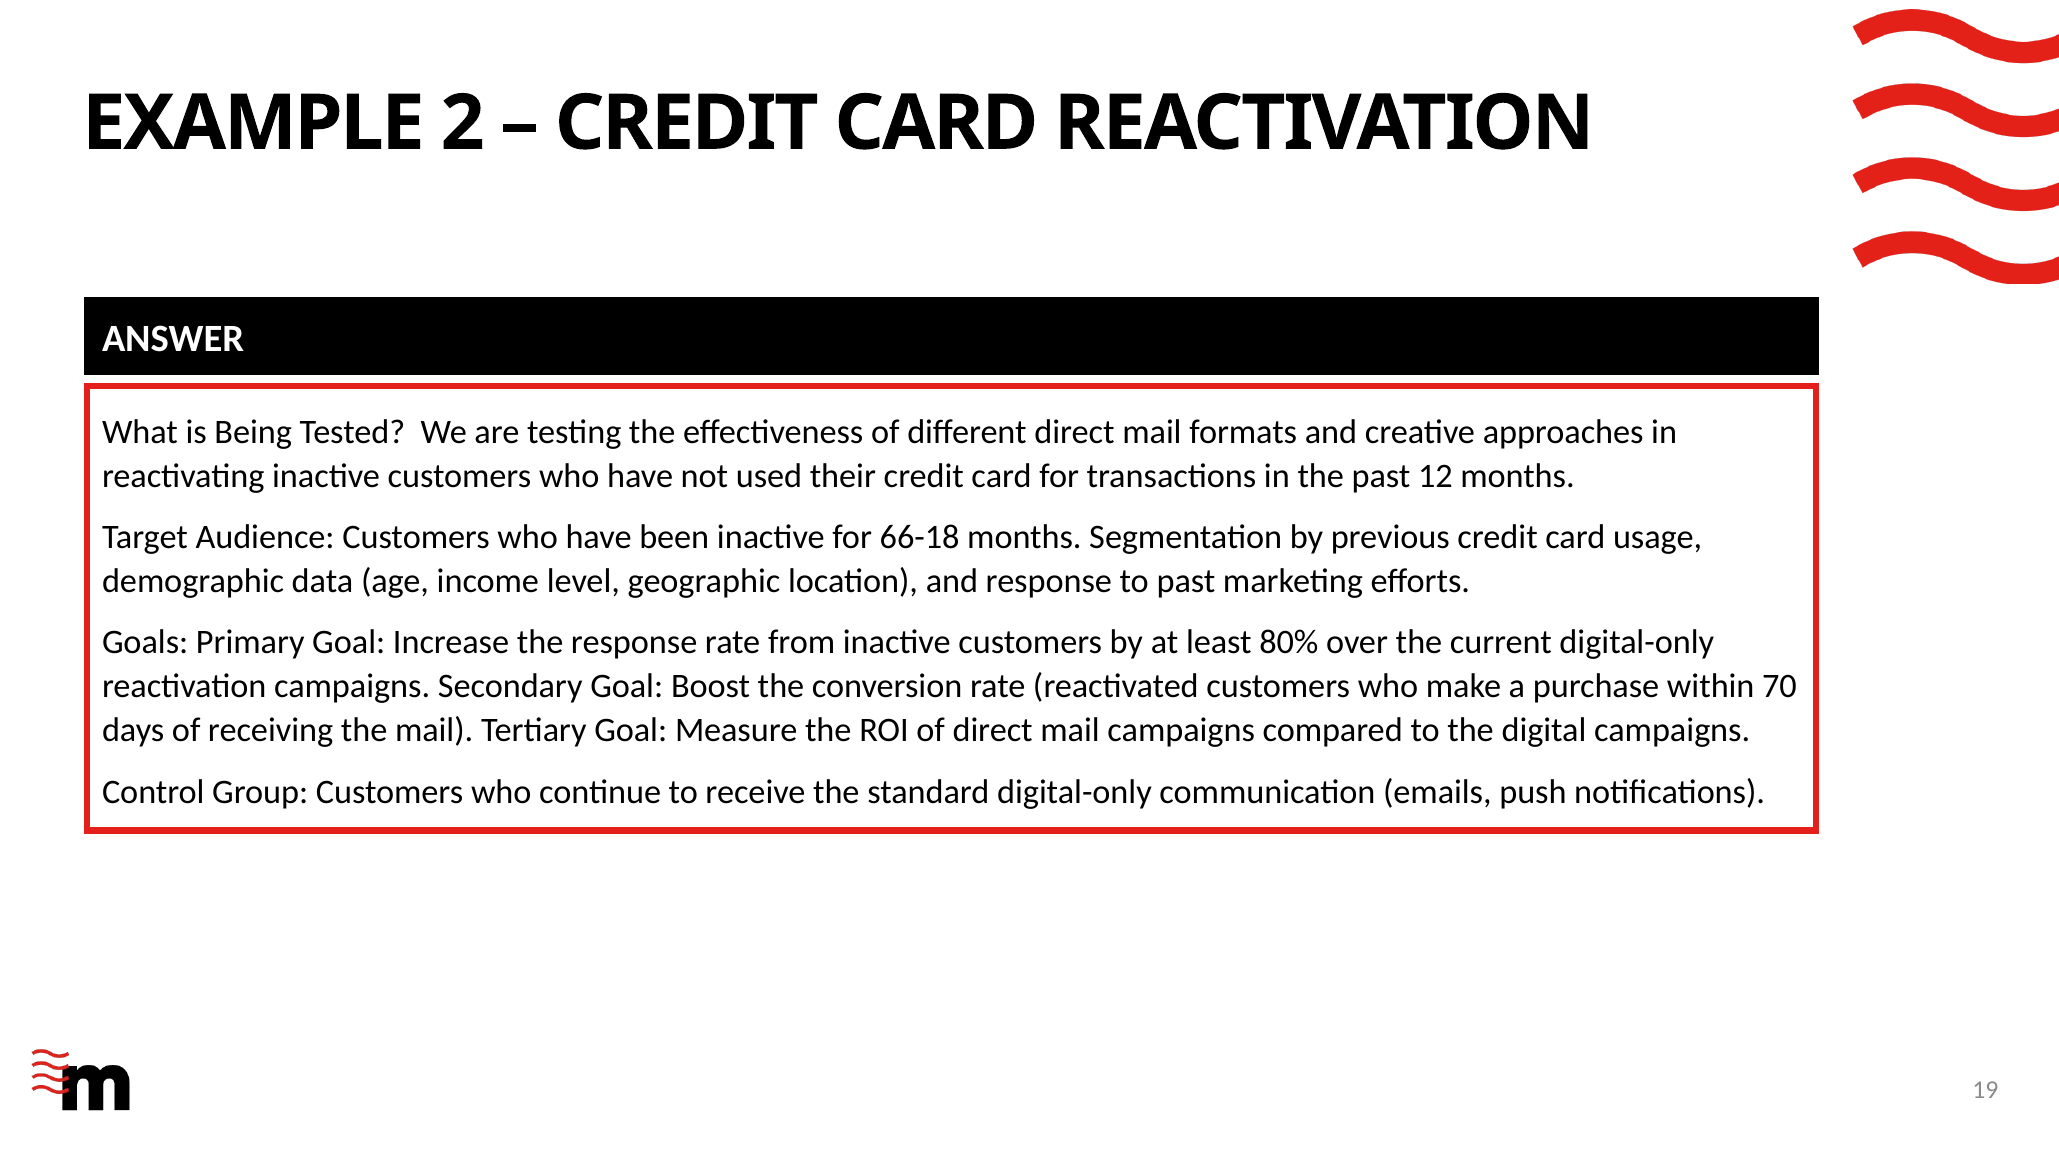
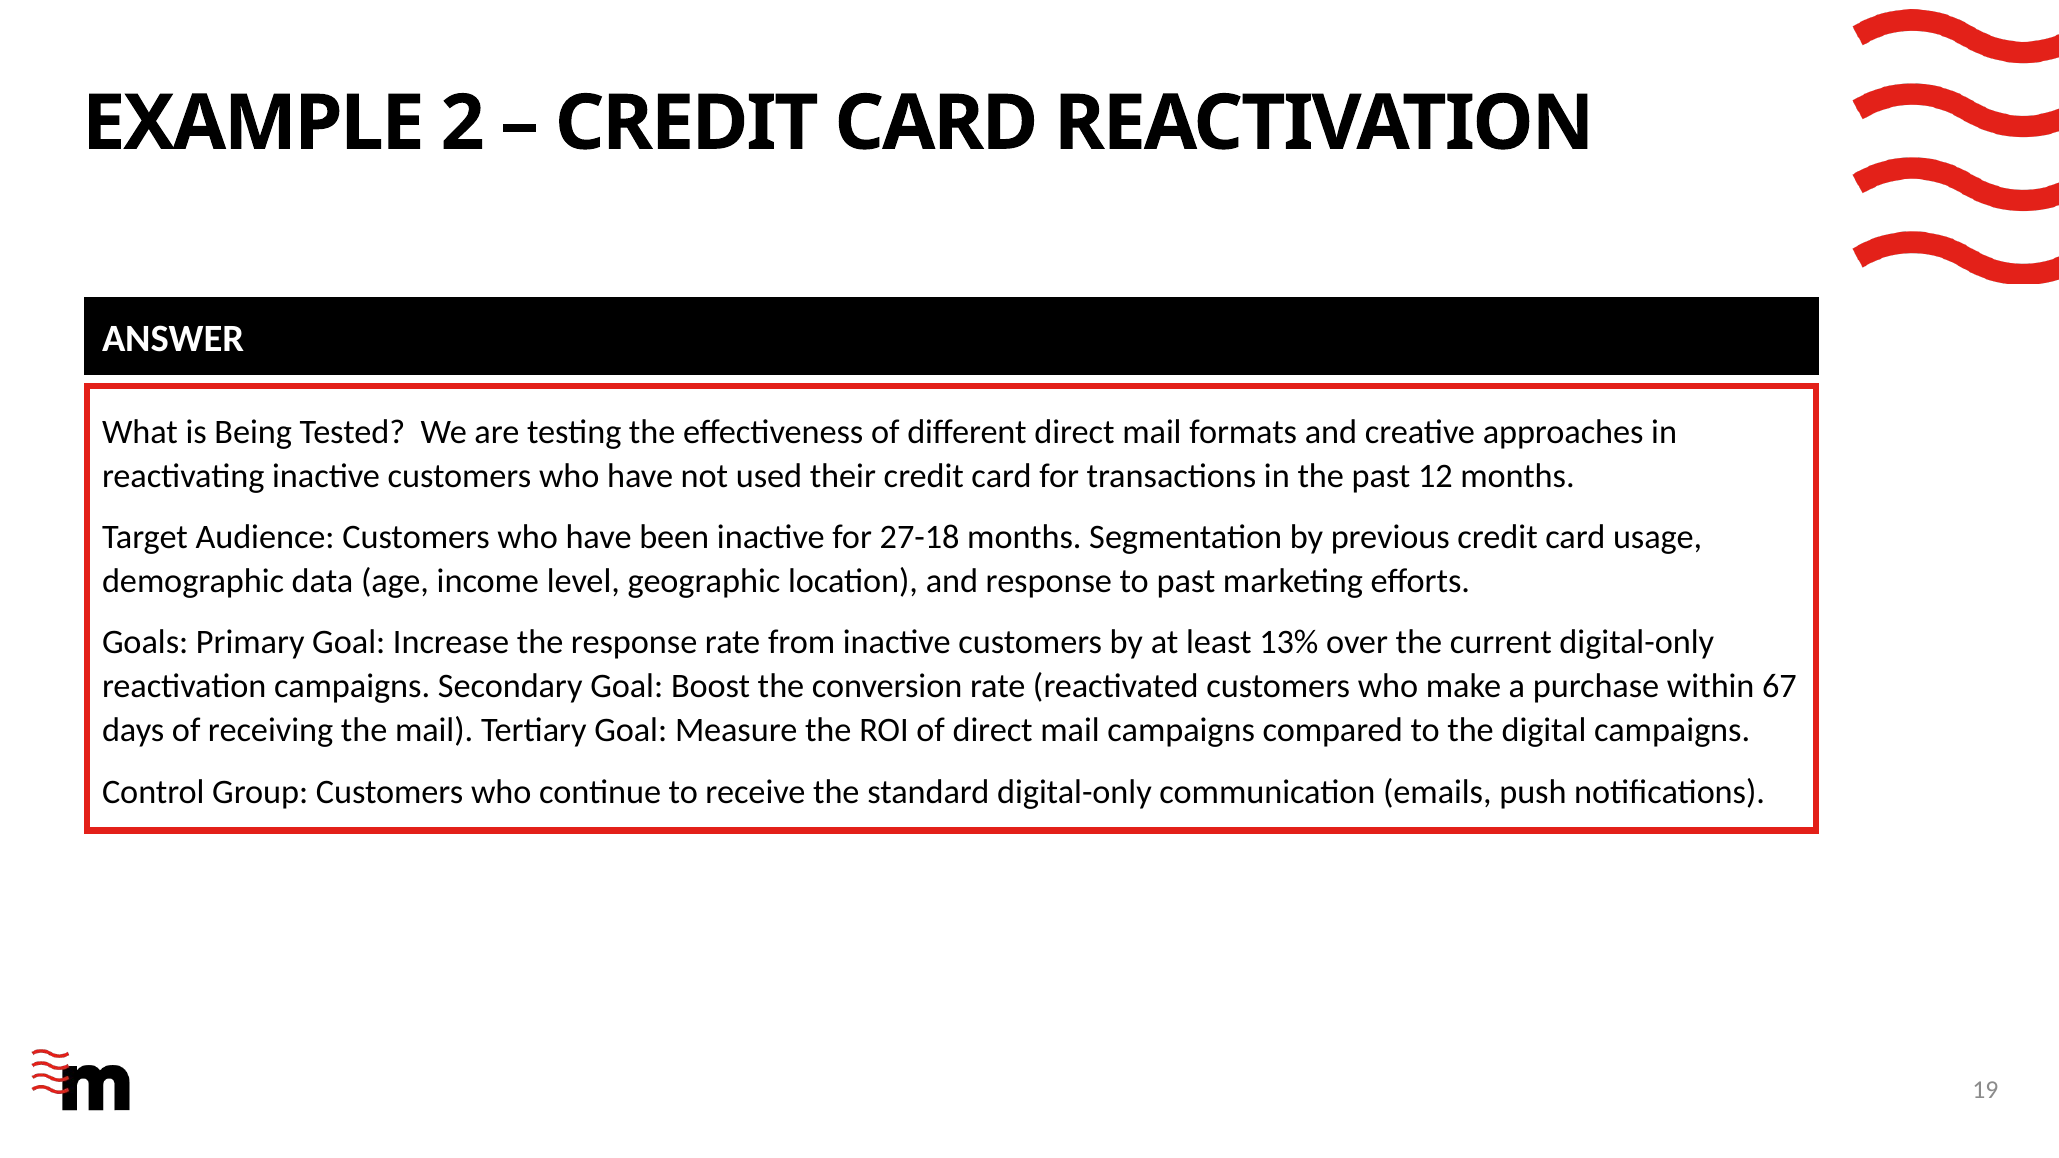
66-18: 66-18 -> 27-18 (920, 537)
80%: 80% -> 13% (1289, 643)
70: 70 -> 67 (1779, 687)
